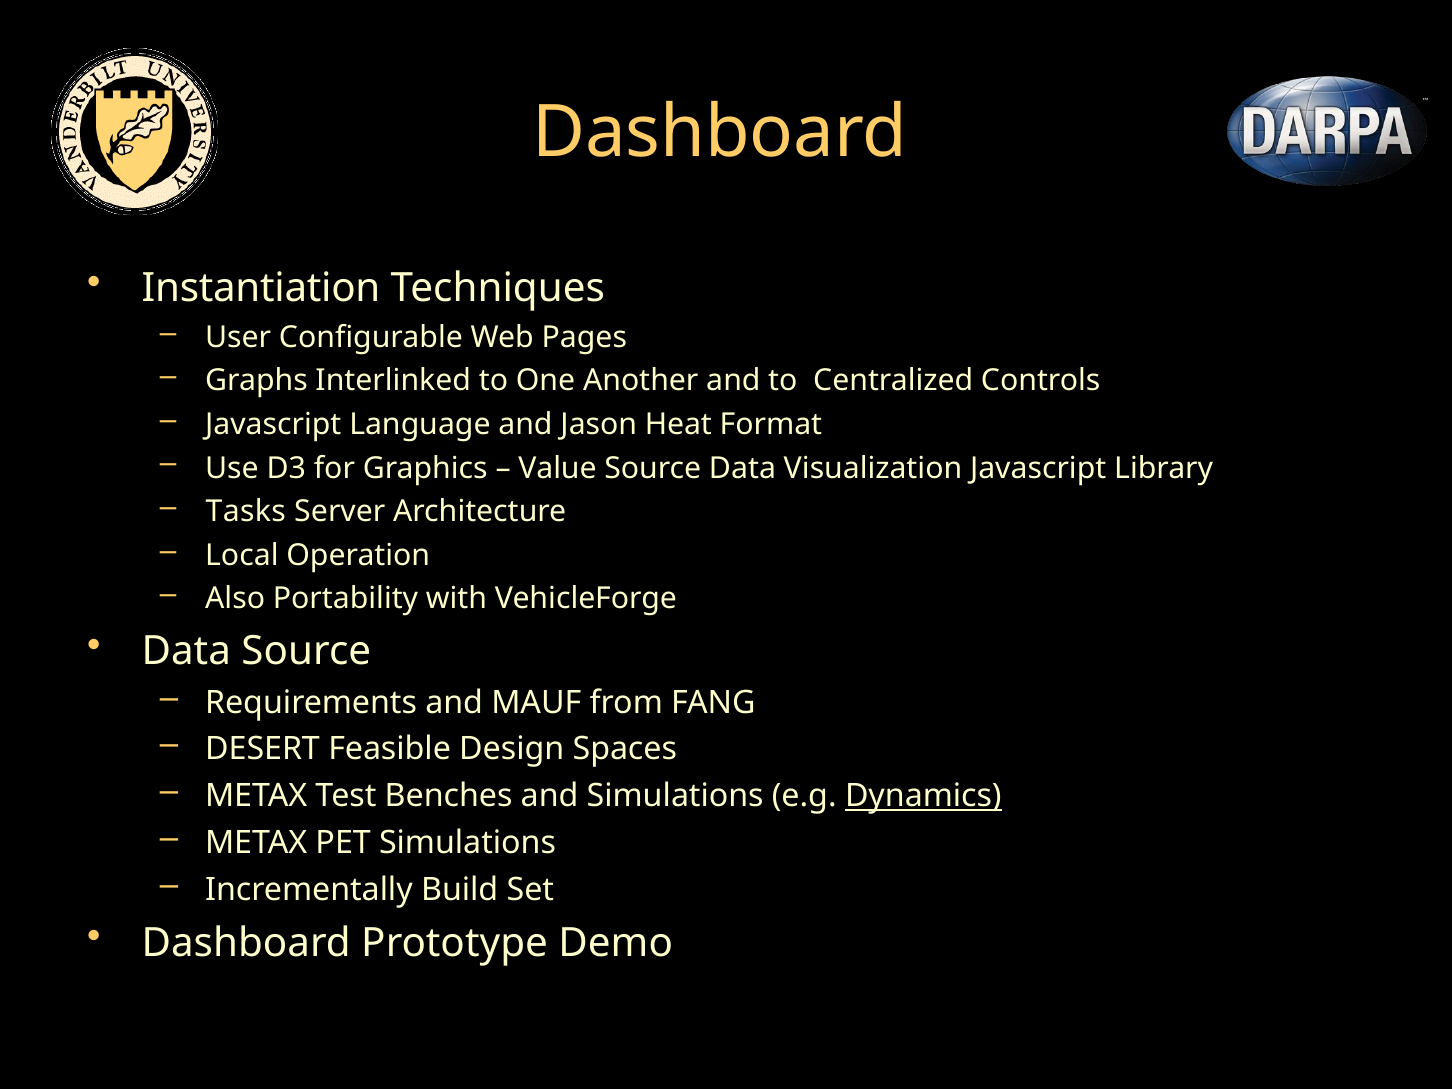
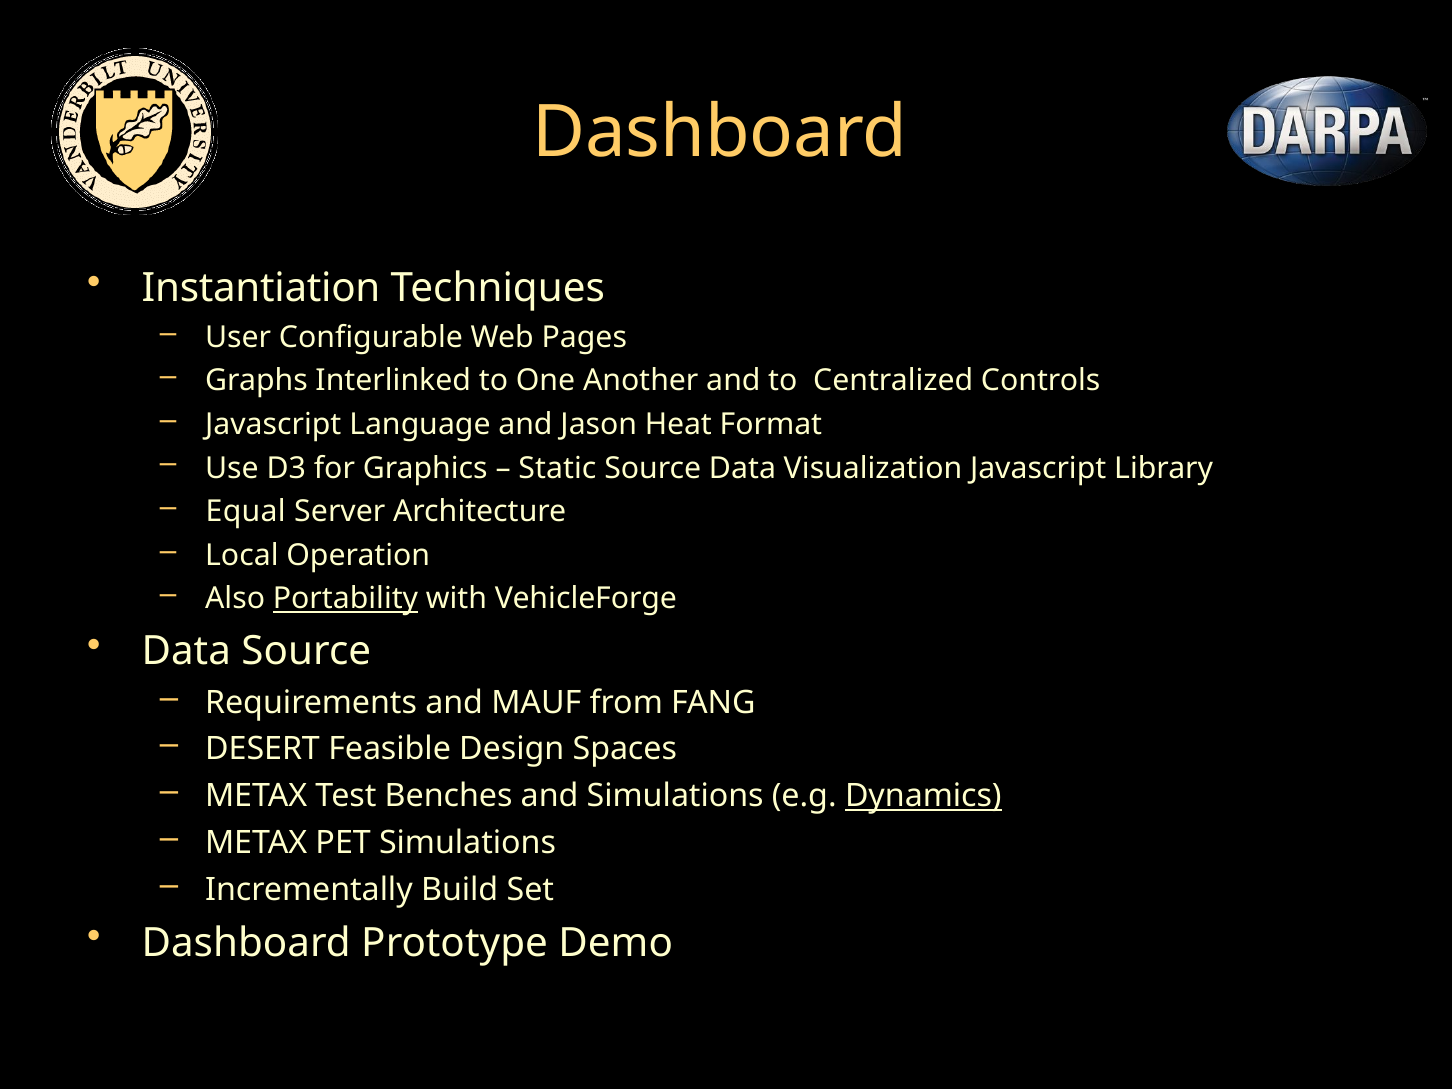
Value: Value -> Static (557, 468)
Tasks: Tasks -> Equal (246, 512)
Portability underline: none -> present (346, 599)
